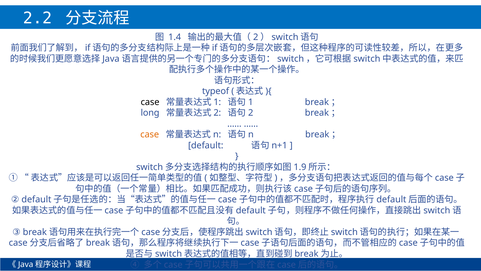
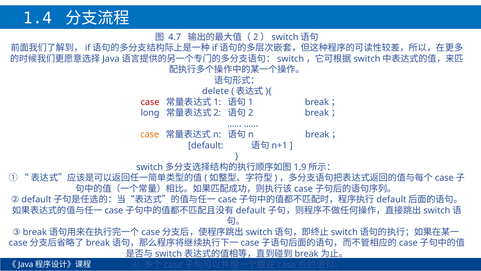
2.2: 2.2 -> 1.4 (37, 18)
1.4: 1.4 -> 4.7 (175, 37)
typeof: typeof -> delete (216, 91)
case colour: black -> red (150, 102)
